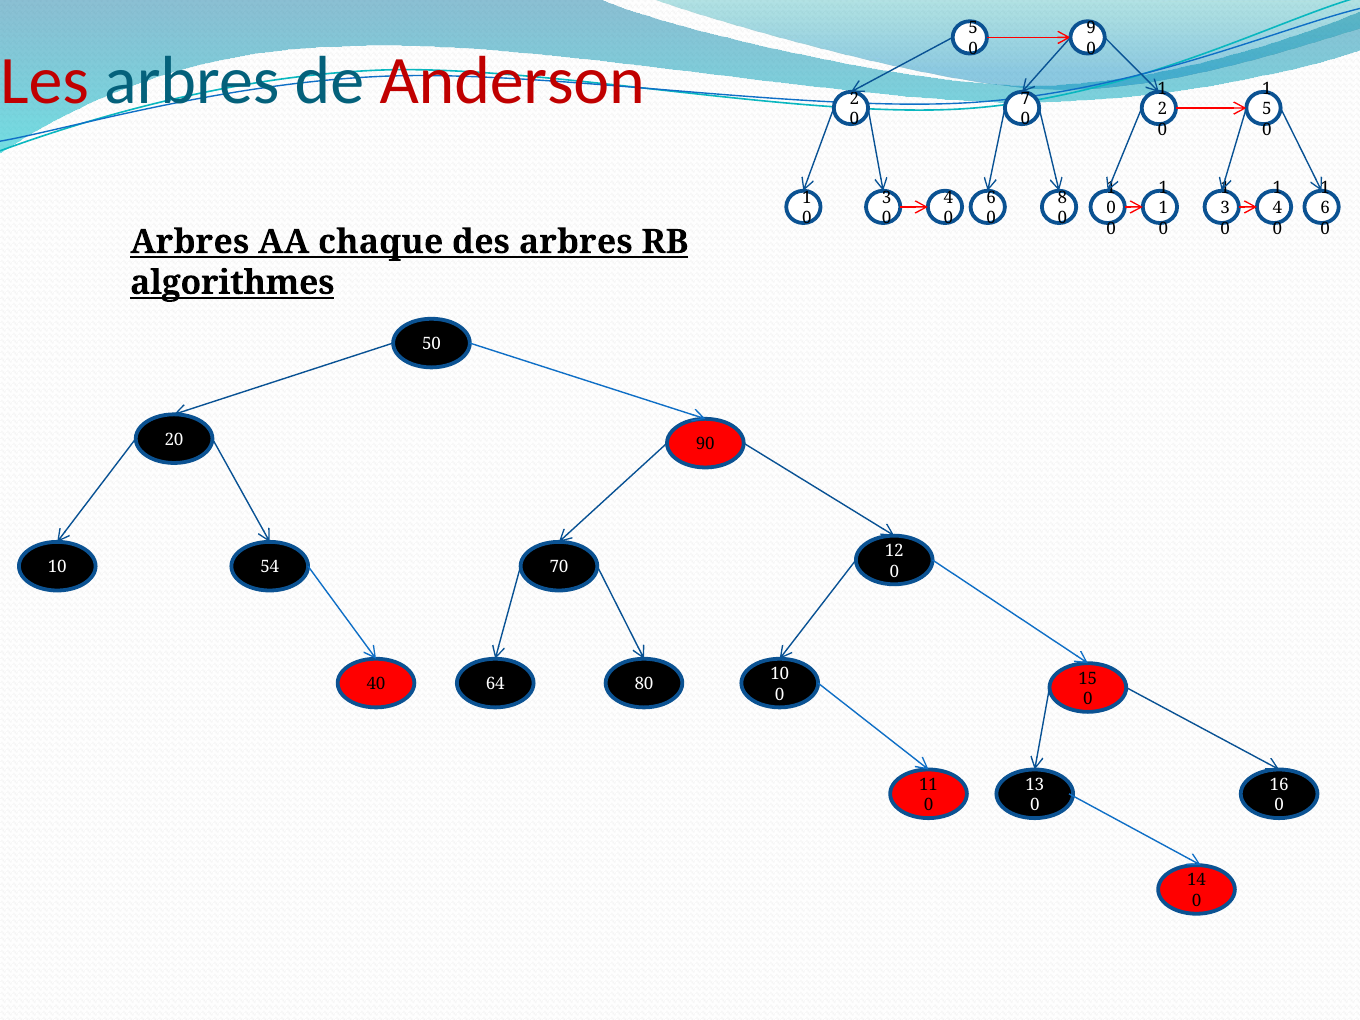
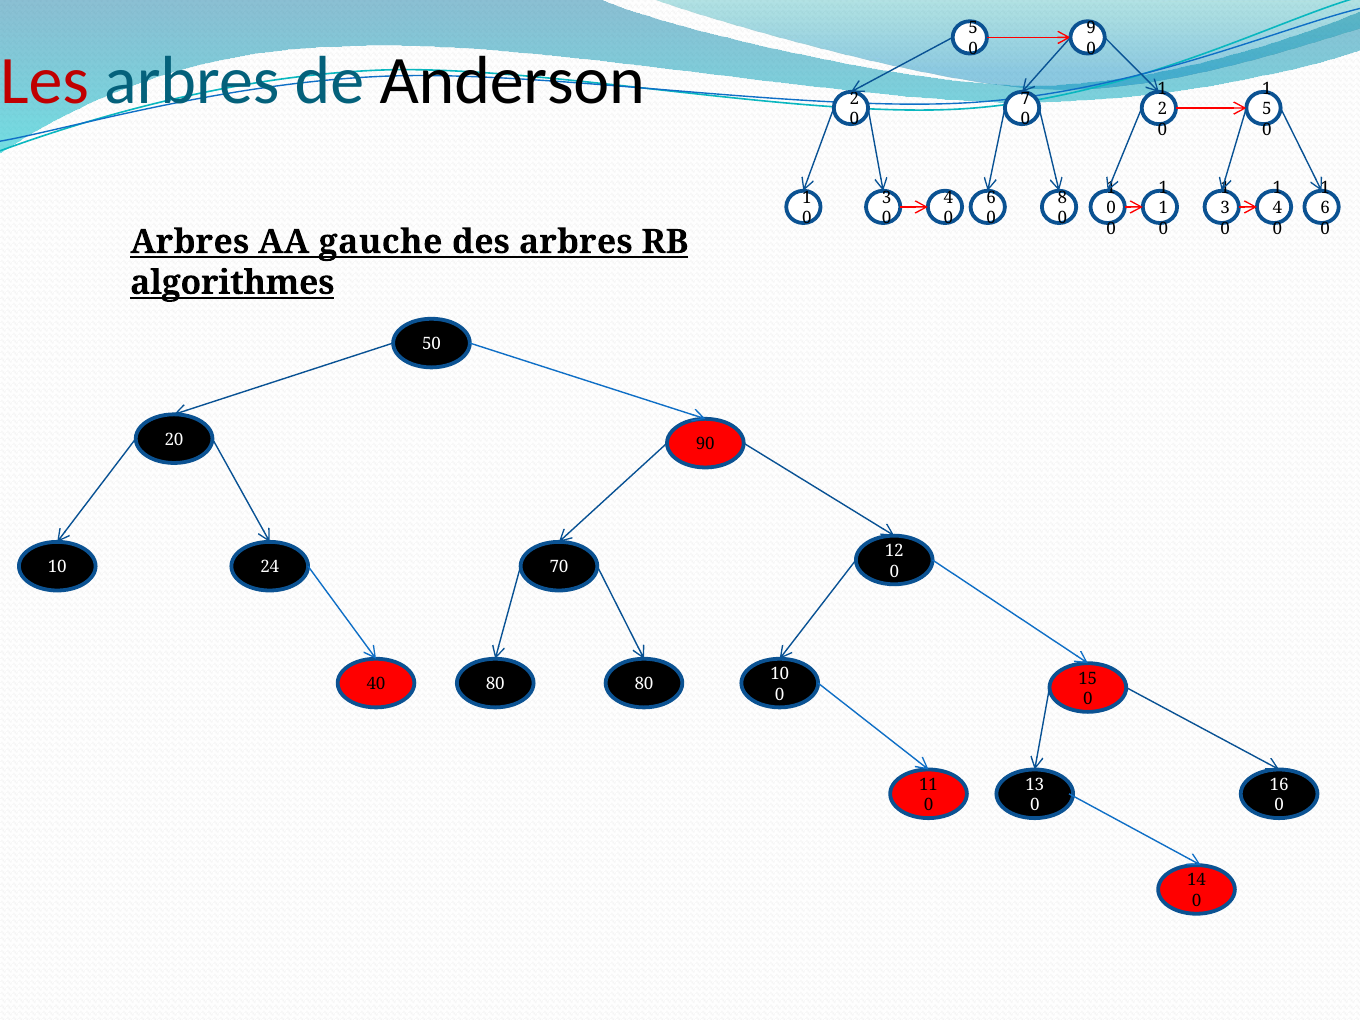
Anderson colour: red -> black (512, 81)
chaque: chaque -> gauche (381, 242)
54: 54 -> 24 (270, 567)
40 64: 64 -> 80 (495, 684)
